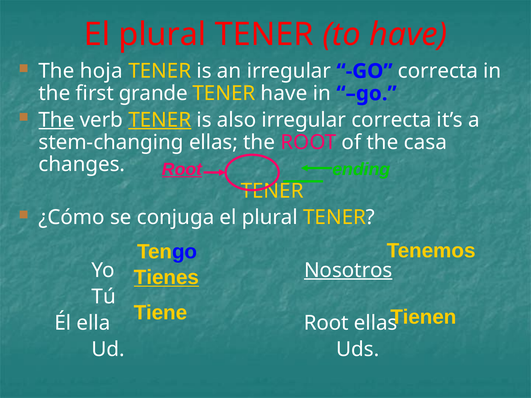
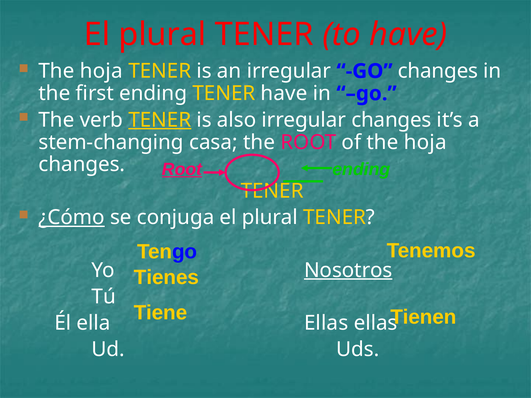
GO correcta: correcta -> changes (438, 71)
first grande: grande -> ending (153, 94)
The underline: present -> none (56, 120)
irregular correcta: correcta -> changes (391, 120)
stem-changing ellas: ellas -> casa (213, 142)
of the casa: casa -> hoja (425, 142)
¿Cómo underline: none -> present (72, 217)
Tienes underline: present -> none (166, 277)
ella Root: Root -> Ellas (326, 323)
